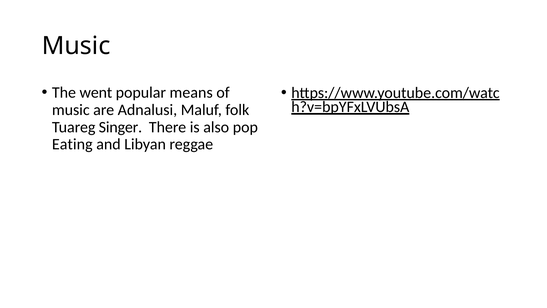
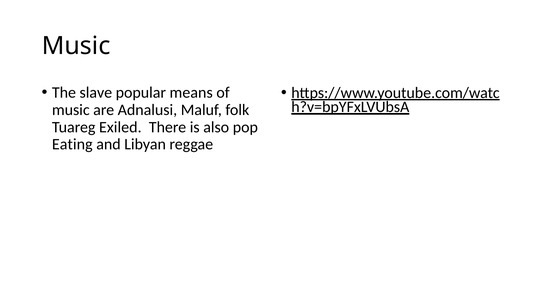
went: went -> slave (96, 92)
Singer: Singer -> Exiled (120, 127)
